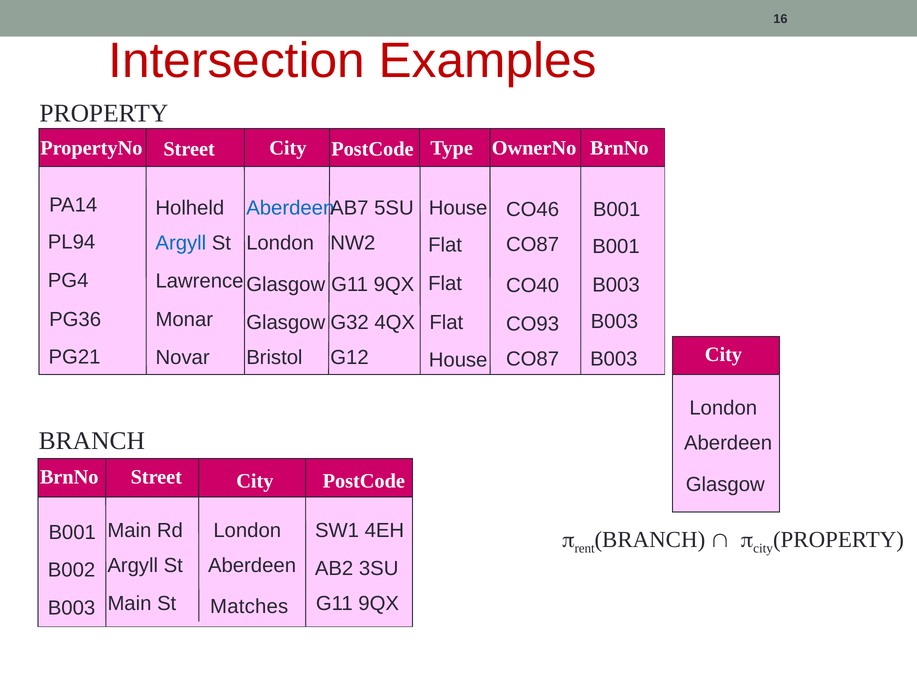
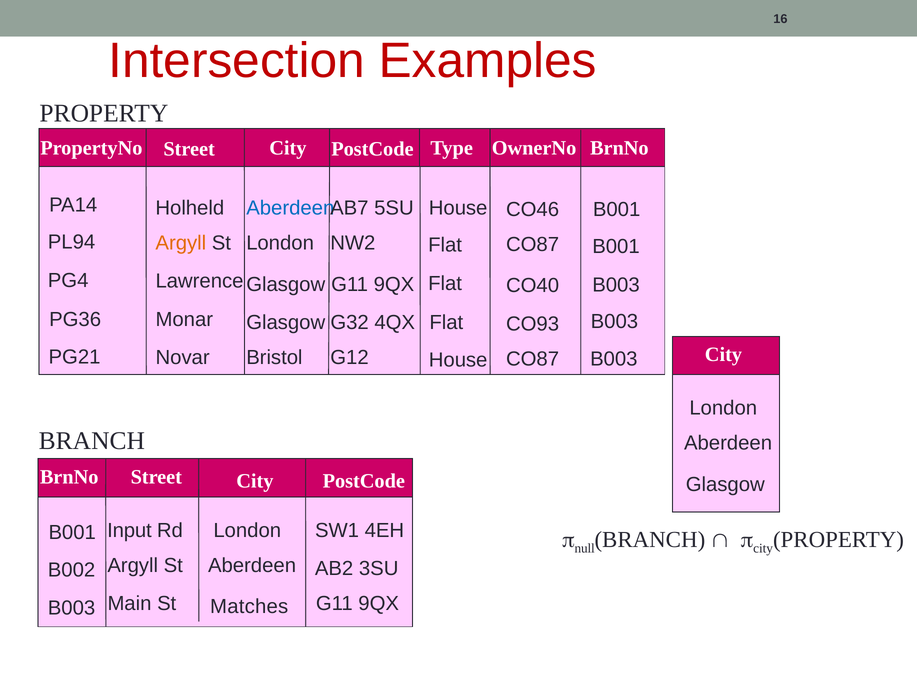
Argyll colour: blue -> orange (181, 243)
Main: Main -> Input (129, 530)
rent: rent -> null (585, 548)
